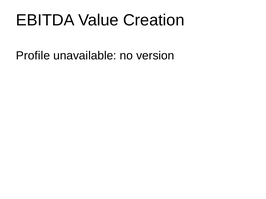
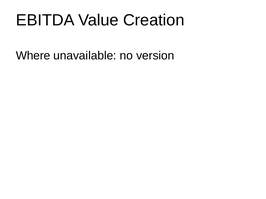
Profile: Profile -> Where (33, 56)
